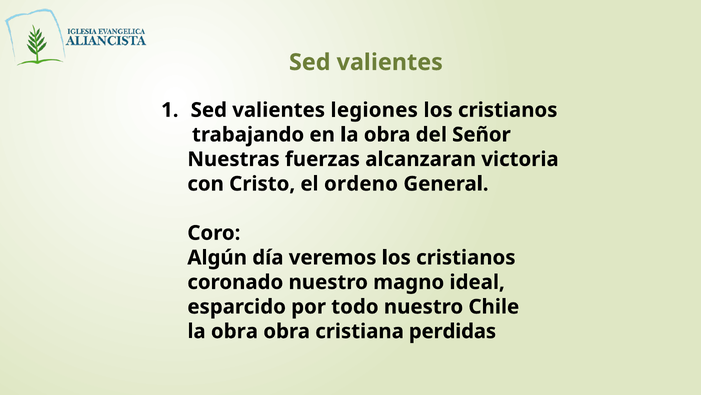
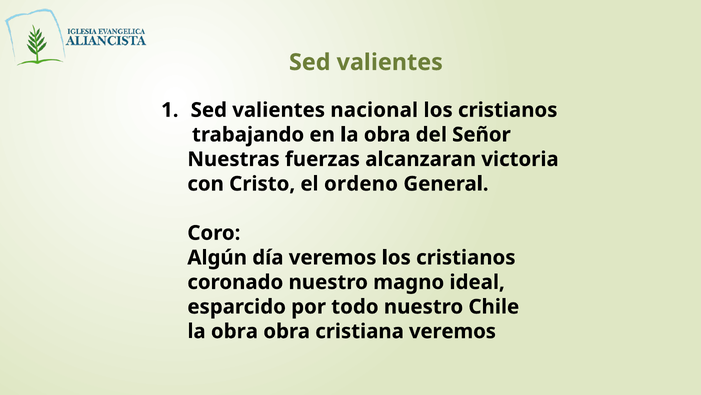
legiones: legiones -> nacional (374, 110)
cristiana perdidas: perdidas -> veremos (452, 331)
